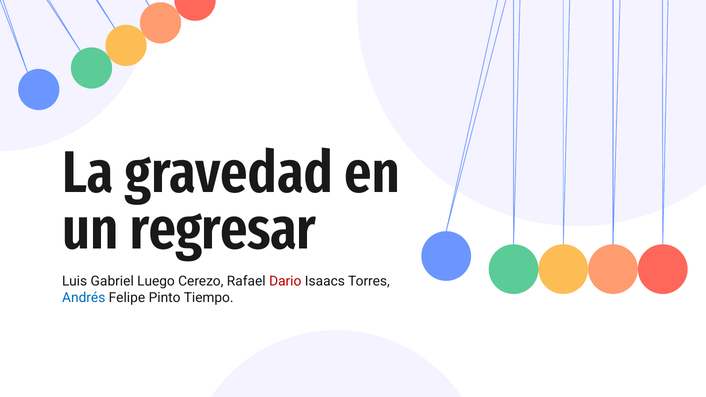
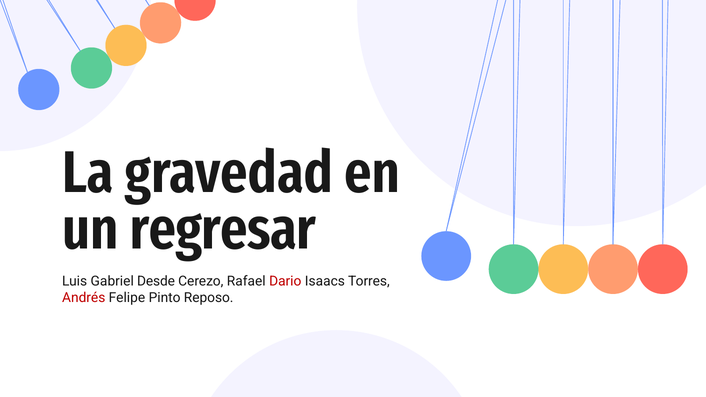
Luego: Luego -> Desde (156, 281)
Andrés colour: blue -> red (84, 298)
Tiempo: Tiempo -> Reposo (209, 298)
